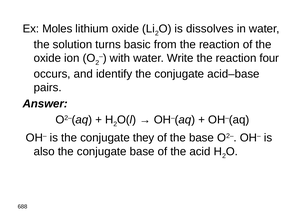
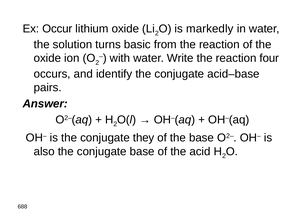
Moles: Moles -> Occur (57, 29)
dissolves: dissolves -> markedly (210, 29)
